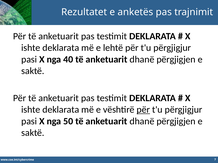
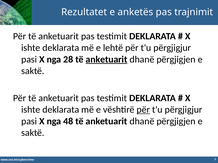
40: 40 -> 28 (68, 60)
anketuarit underline: none -> present (107, 60)
50: 50 -> 48 (68, 122)
